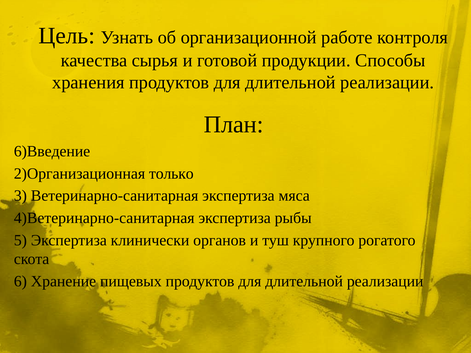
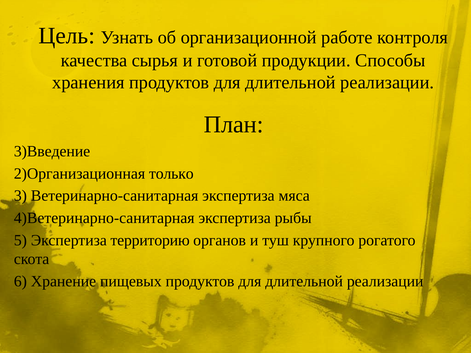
6)Введение: 6)Введение -> 3)Введение (52, 151)
клинически: клинически -> территорию (150, 240)
